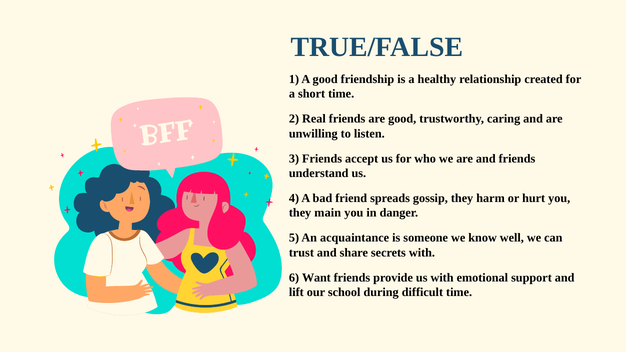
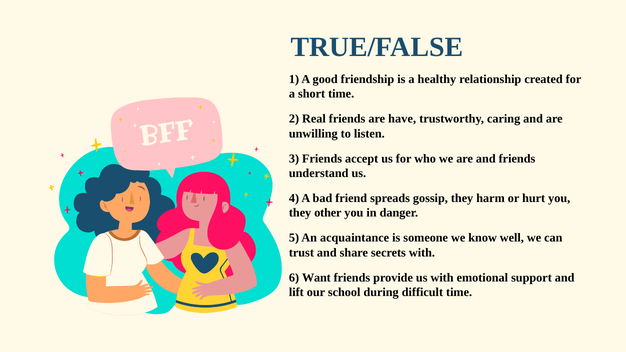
are good: good -> have (402, 119)
main: main -> other (328, 213)
